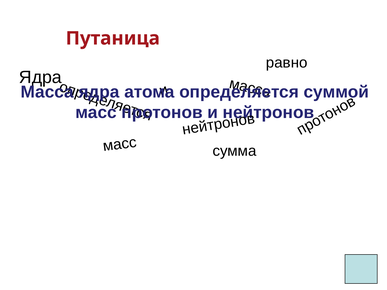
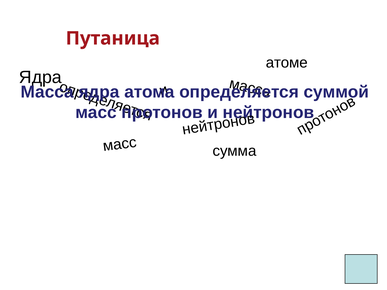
равно: равно -> атоме (287, 63)
